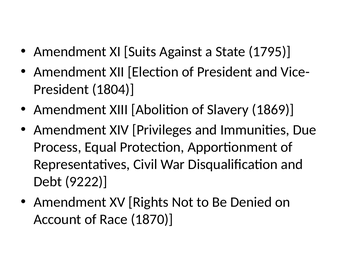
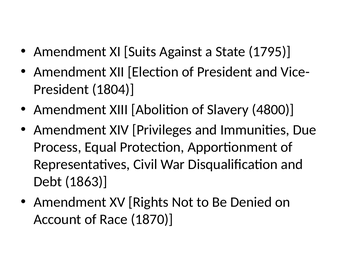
1869: 1869 -> 4800 (273, 109)
9222: 9222 -> 1863 (86, 182)
